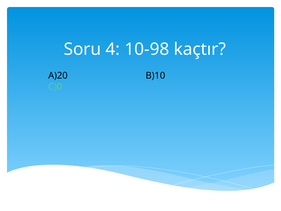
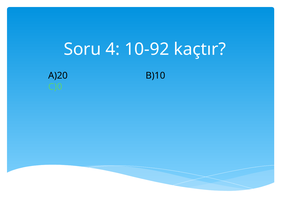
10-98: 10-98 -> 10-92 (147, 49)
